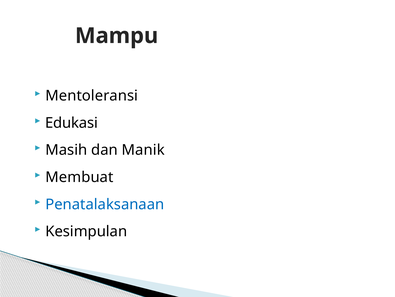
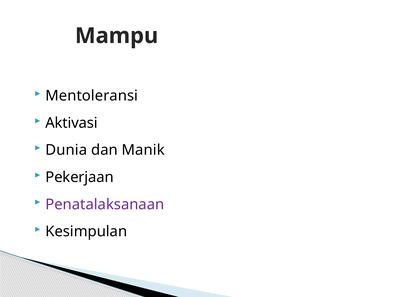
Edukasi: Edukasi -> Aktivasi (72, 123)
Masih: Masih -> Dunia (66, 150)
Membuat: Membuat -> Pekerjaan (80, 177)
Penatalaksanaan colour: blue -> purple (105, 204)
